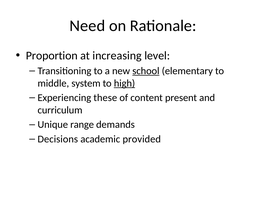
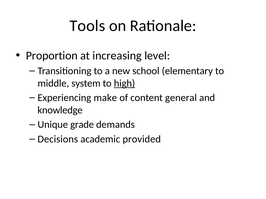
Need: Need -> Tools (87, 26)
school underline: present -> none (146, 71)
these: these -> make (105, 98)
present: present -> general (181, 98)
curriculum: curriculum -> knowledge (60, 110)
range: range -> grade (82, 125)
